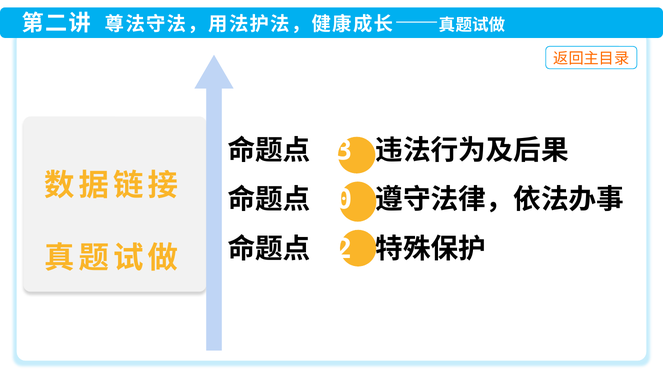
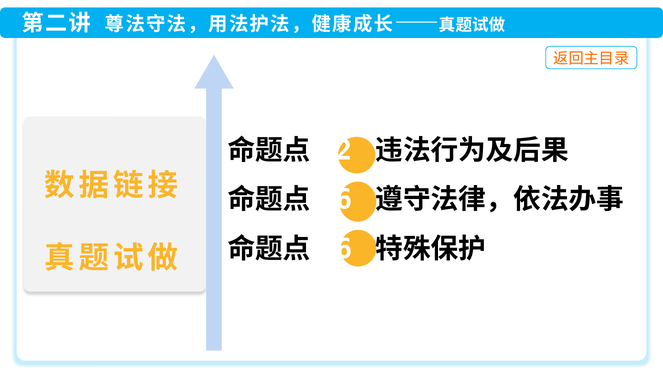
3: 3 -> 2 (344, 150)
0: 0 -> 6 (344, 200)
2: 2 -> 6 (344, 249)
